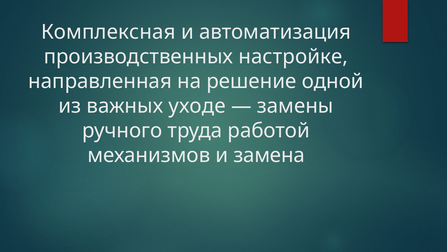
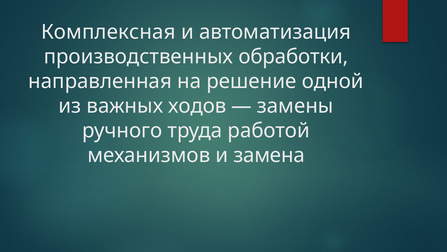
настройке: настройке -> обработки (293, 57)
уходе: уходе -> ходов (197, 106)
